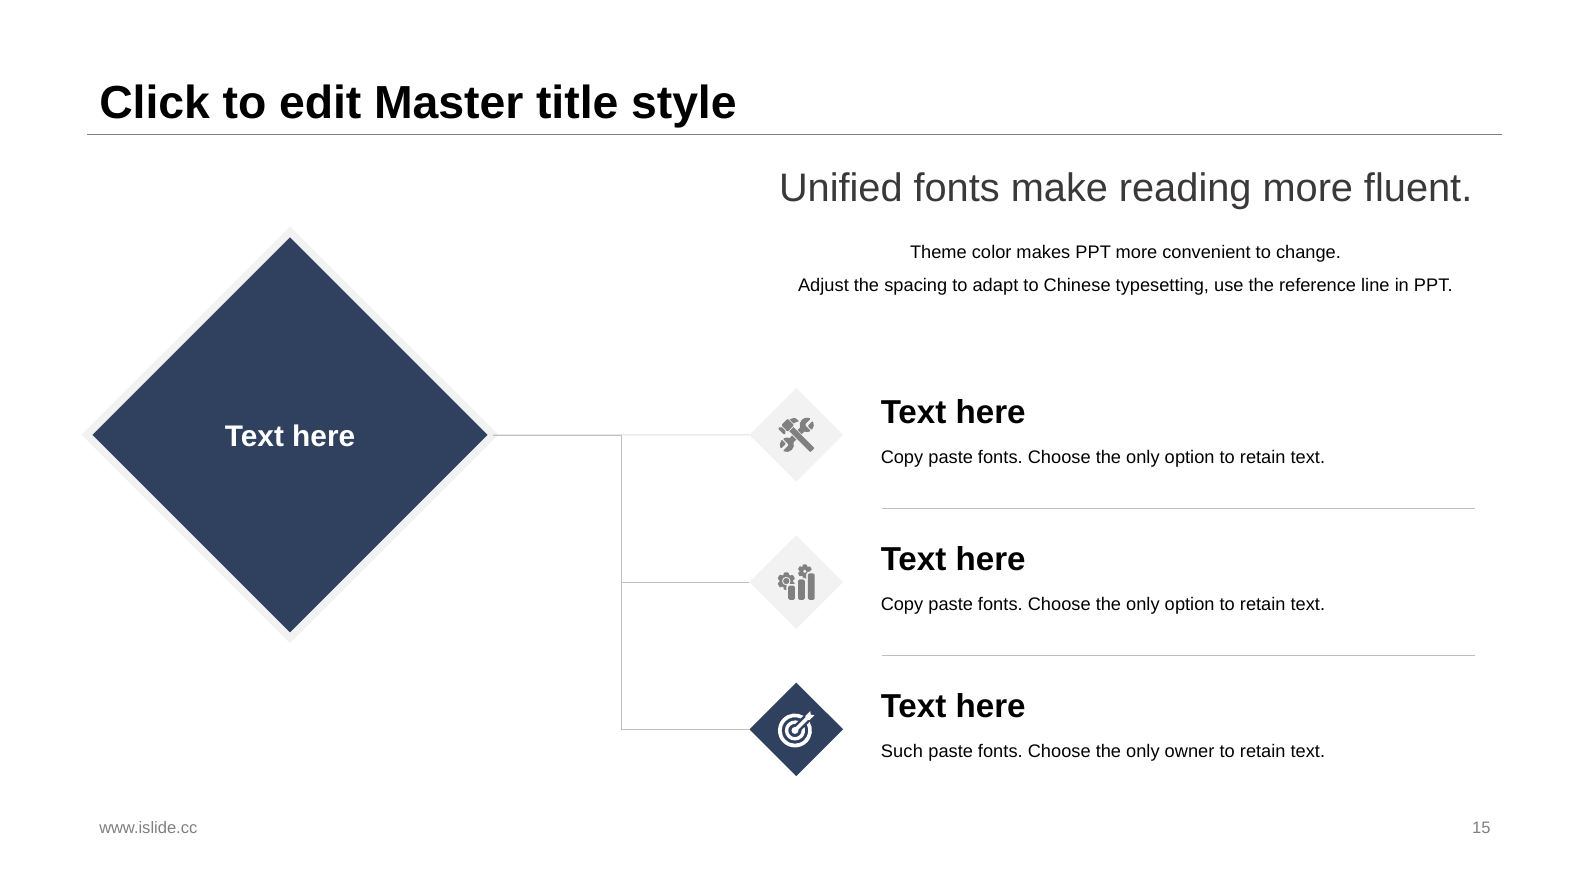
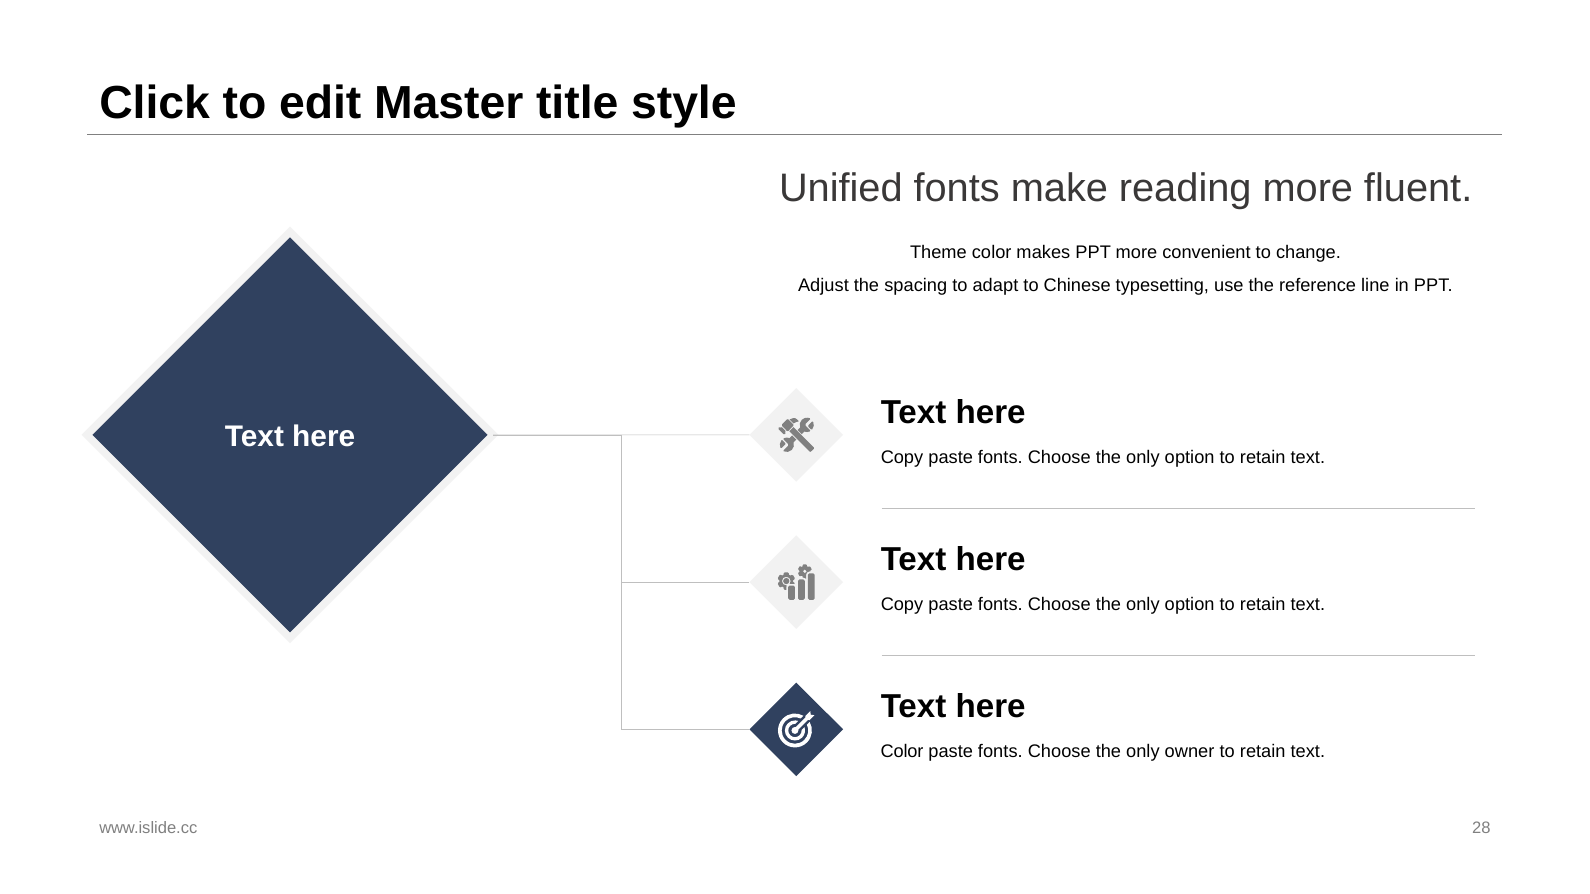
Such: Such -> Color (902, 752)
15: 15 -> 28 (1481, 828)
